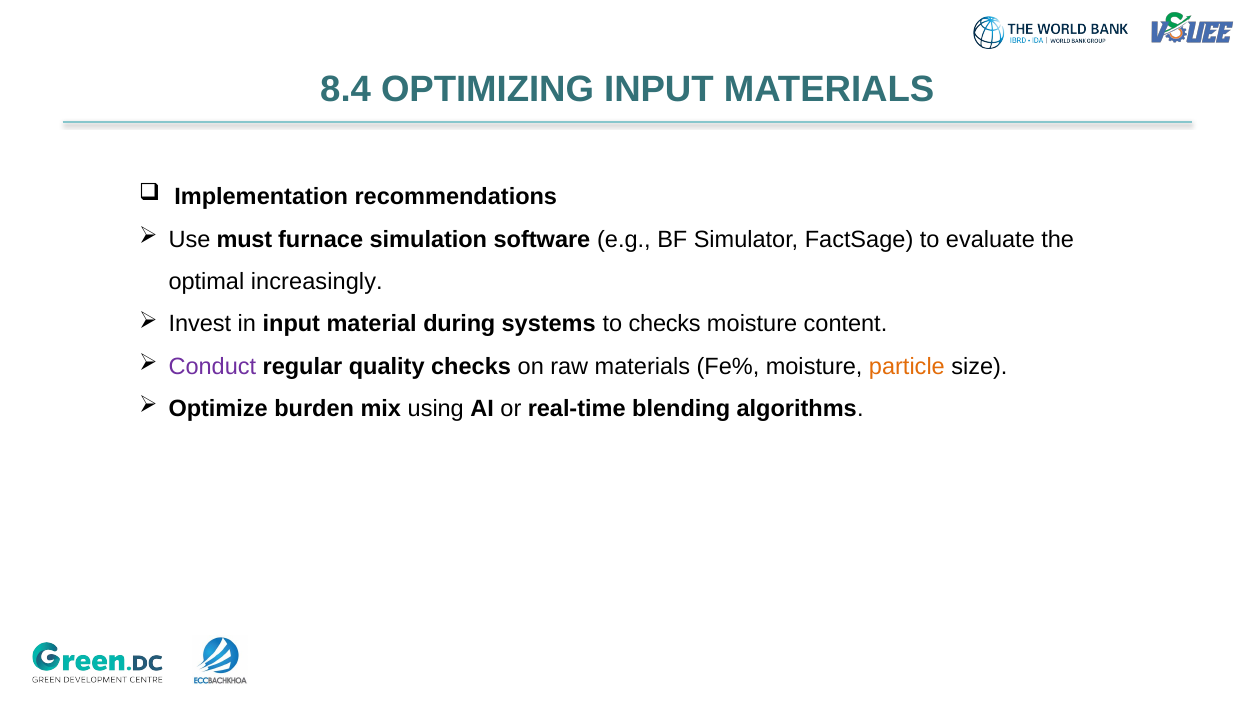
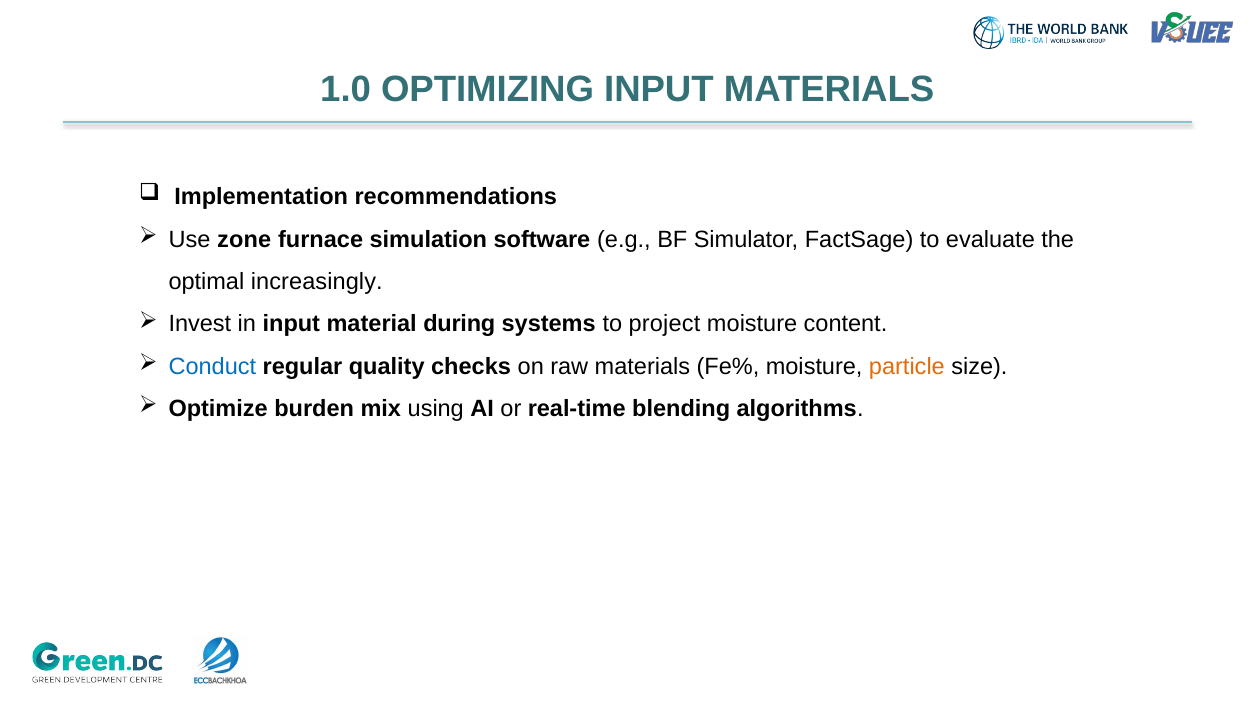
8.4: 8.4 -> 1.0 (346, 89)
must: must -> zone (244, 239)
to checks: checks -> project (664, 324)
Conduct colour: purple -> blue (212, 366)
